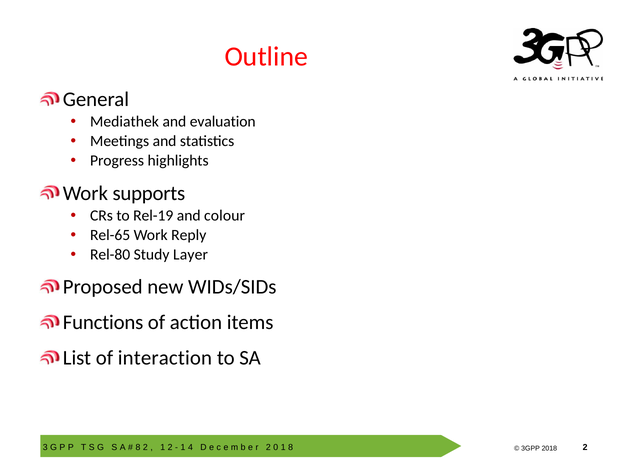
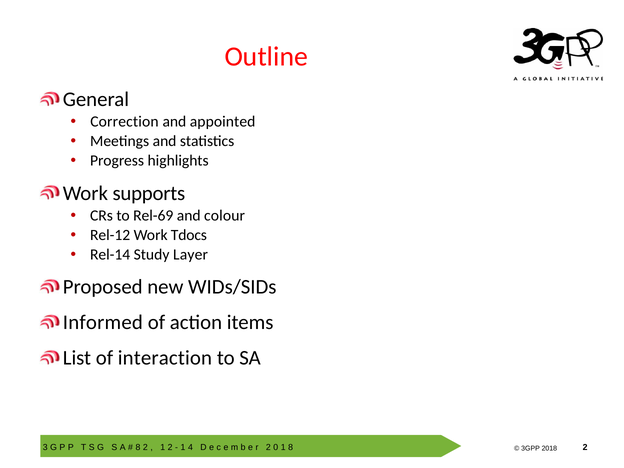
Mediathek: Mediathek -> Correction (124, 122)
evaluation: evaluation -> appointed (223, 122)
Rel-19: Rel-19 -> Rel-69 (153, 216)
Rel-65: Rel-65 -> Rel-12 (110, 235)
Reply: Reply -> Tdocs (189, 235)
Rel-80: Rel-80 -> Rel-14 (110, 255)
Functions: Functions -> Informed (103, 323)
